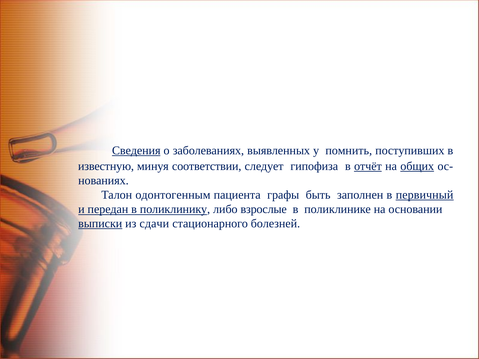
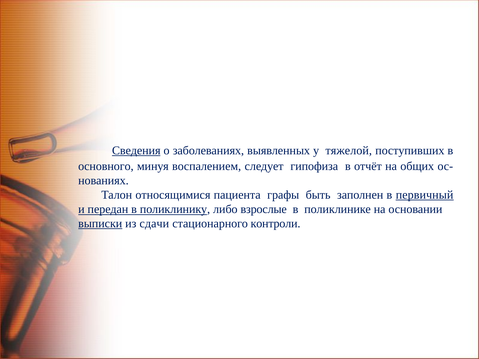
помнить: помнить -> тяжелой (349, 151)
известную: известную -> основного (106, 166)
соответствии: соответствии -> воспалением (207, 166)
отчёт underline: present -> none (368, 166)
общих underline: present -> none (417, 166)
одонтогенным: одонтогенным -> относящимися (173, 195)
болезней: болезней -> контроли (276, 224)
